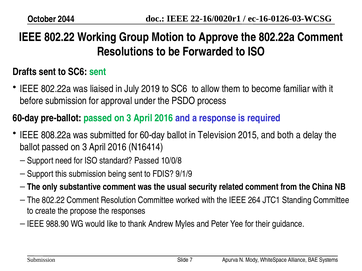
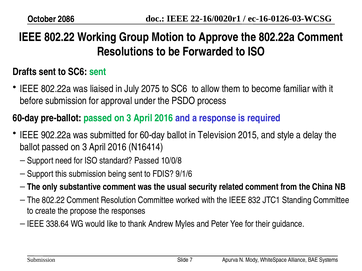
2044: 2044 -> 2086 (66, 19)
2019: 2019 -> 2075 (151, 89)
808.22a: 808.22a -> 902.22a (56, 135)
both: both -> style (286, 135)
9/1/9: 9/1/9 -> 9/1/6 (184, 174)
264: 264 -> 832 (254, 200)
988.90: 988.90 -> 338.64 (57, 224)
